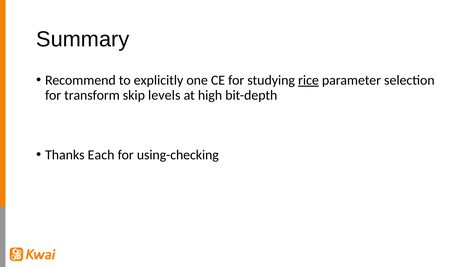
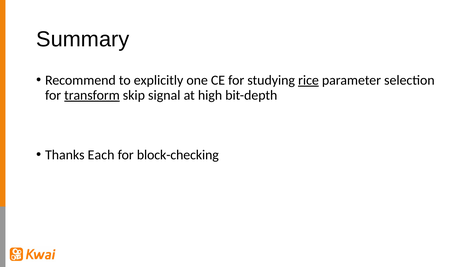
transform underline: none -> present (92, 95)
levels: levels -> signal (164, 95)
using-checking: using-checking -> block-checking (178, 155)
